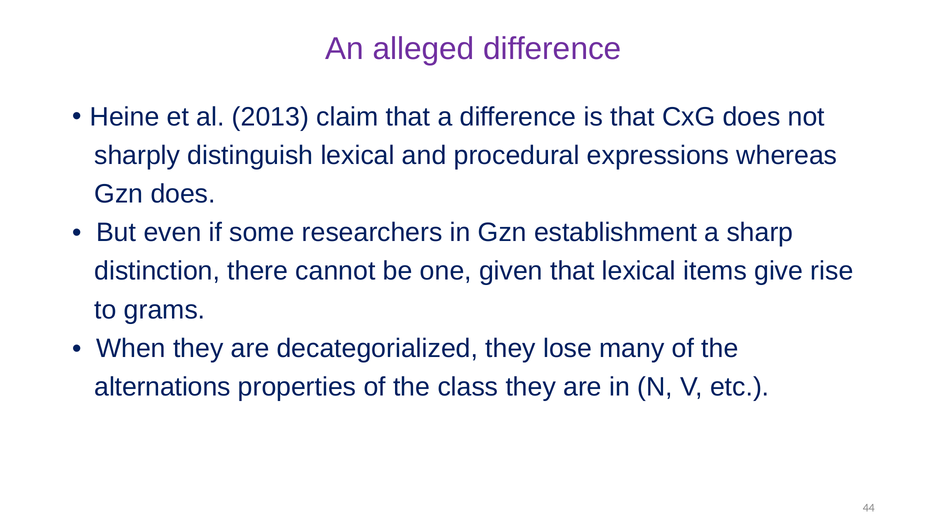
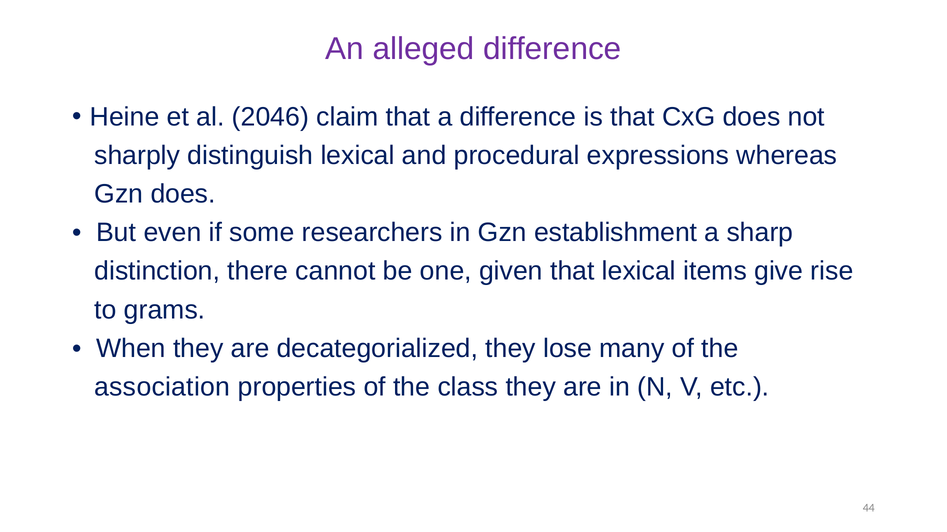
2013: 2013 -> 2046 (270, 117)
alternations: alternations -> association (162, 388)
